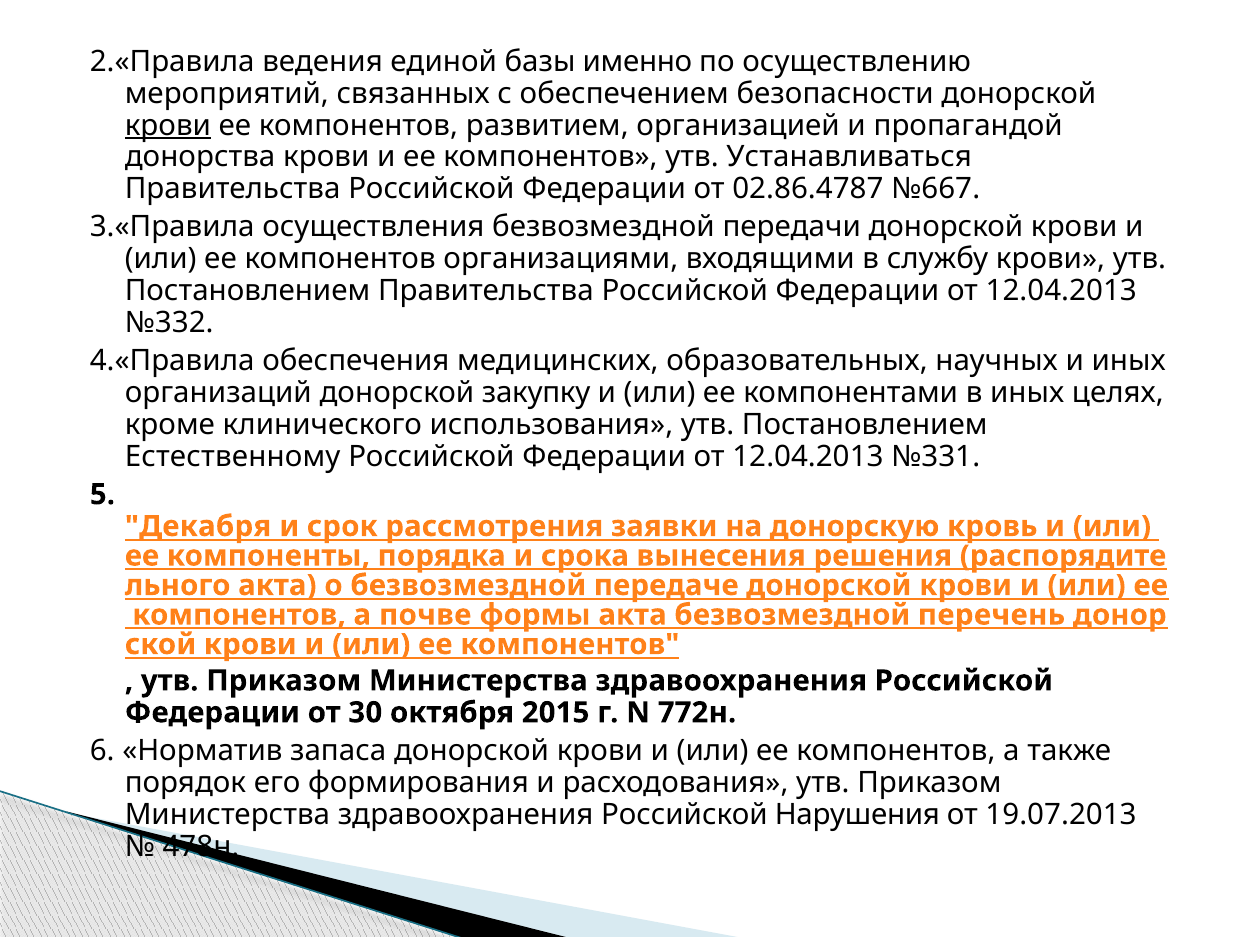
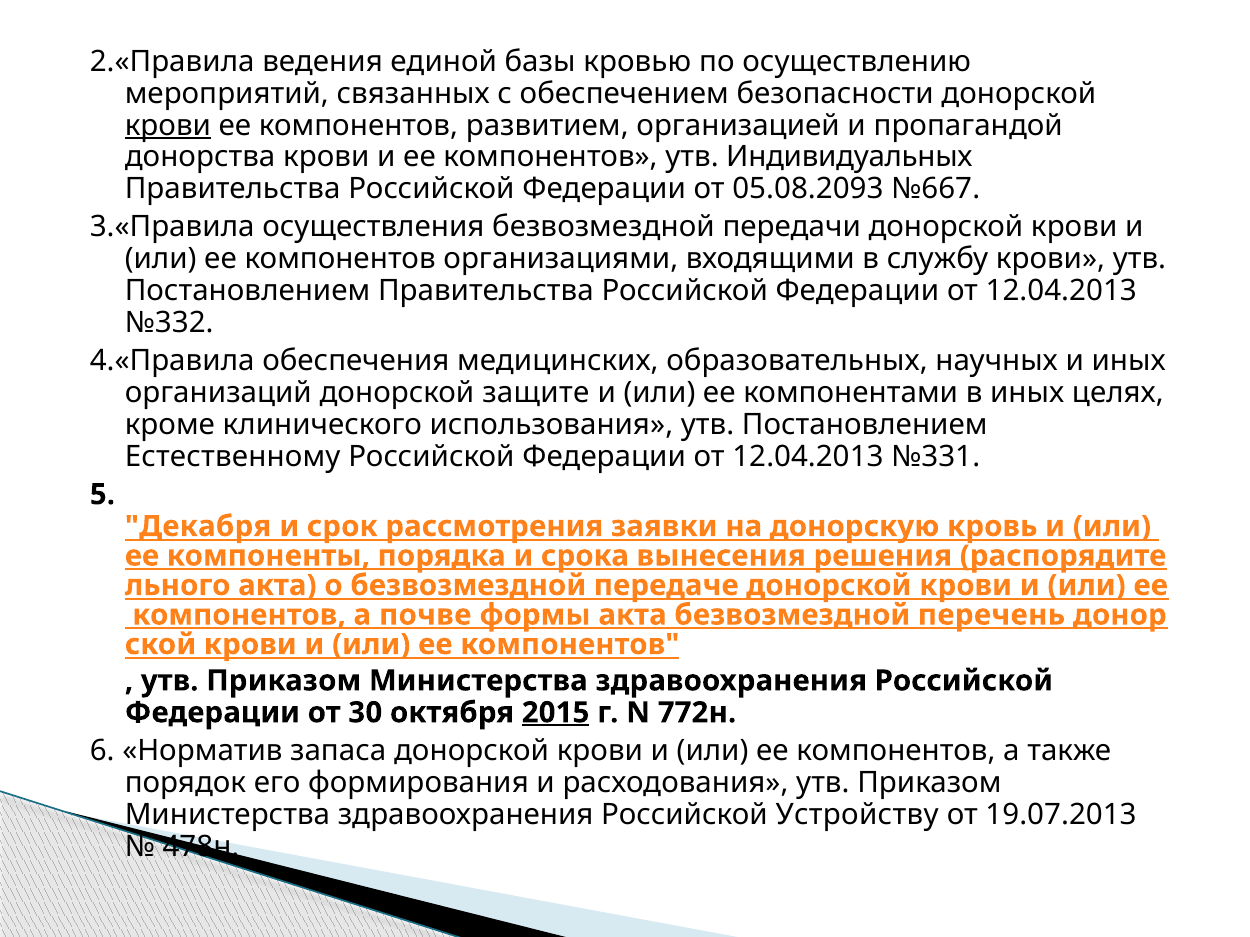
именно: именно -> кровью (637, 62)
Устанавливаться: Устанавливаться -> Индивидуальных (849, 157)
02.86.4787: 02.86.4787 -> 05.08.2093 (808, 189)
закупку: закупку -> защите (536, 393)
2015 underline: none -> present (556, 713)
Нарушения: Нарушения -> Устройству (857, 815)
